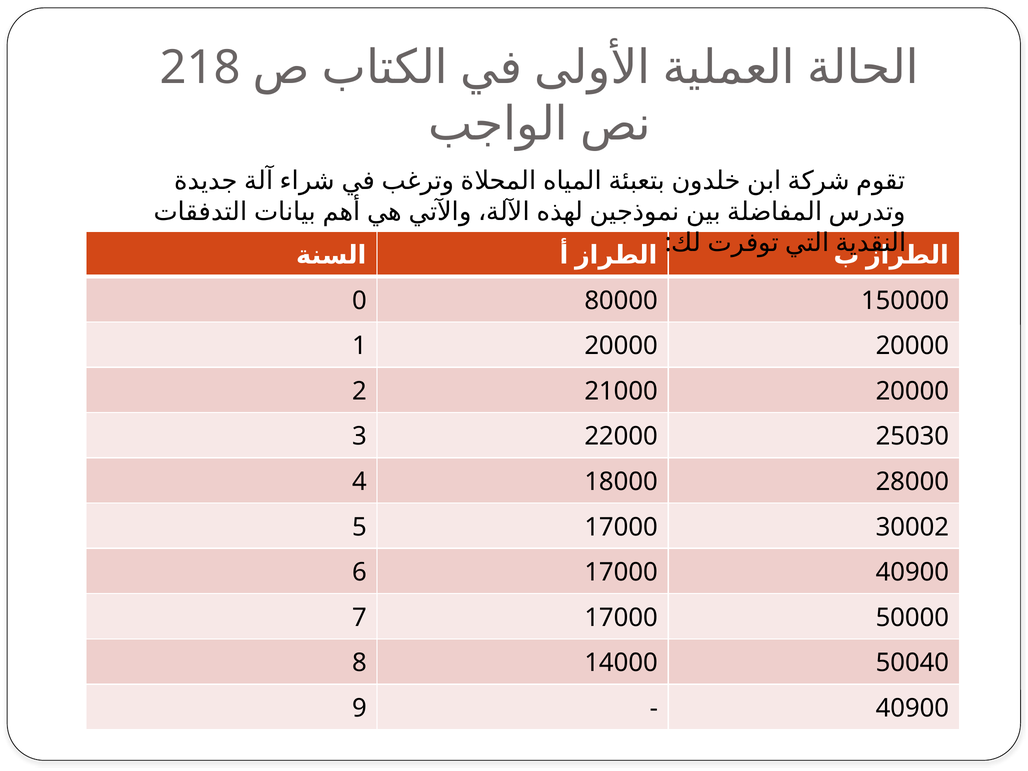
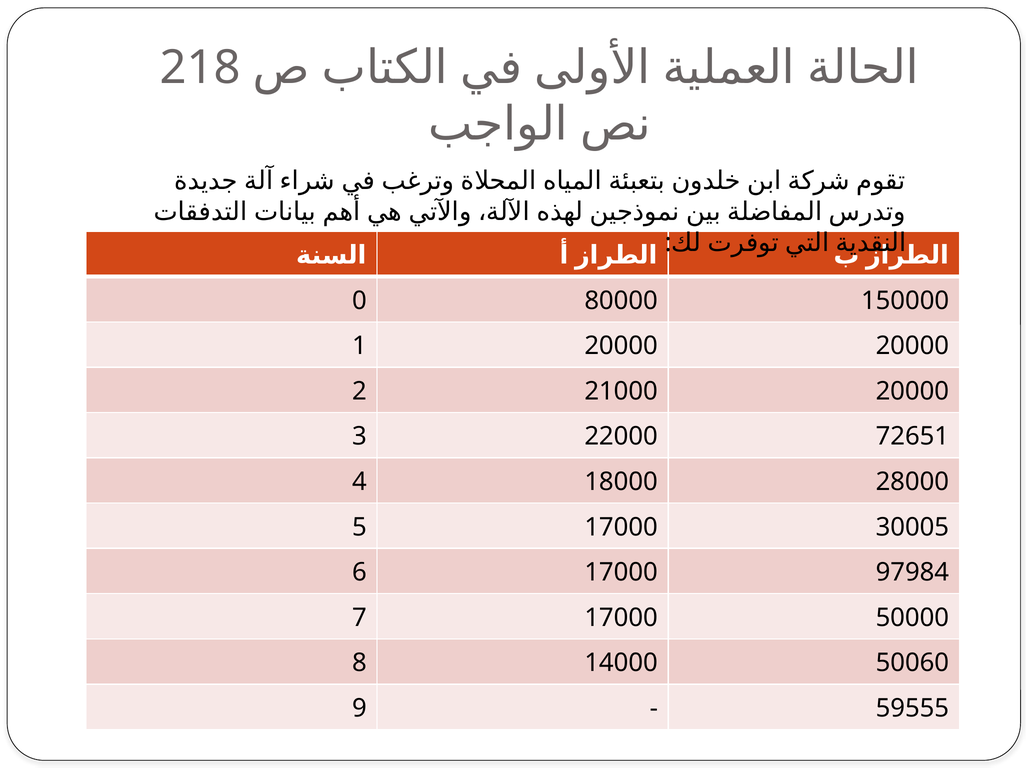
25030: 25030 -> 72651 (912, 437)
30002: 30002 -> 30005 (912, 527)
17000 40900: 40900 -> 97984 (912, 572)
50040: 50040 -> 50060 (912, 663)
40900: 40900 -> 59555 (912, 708)
